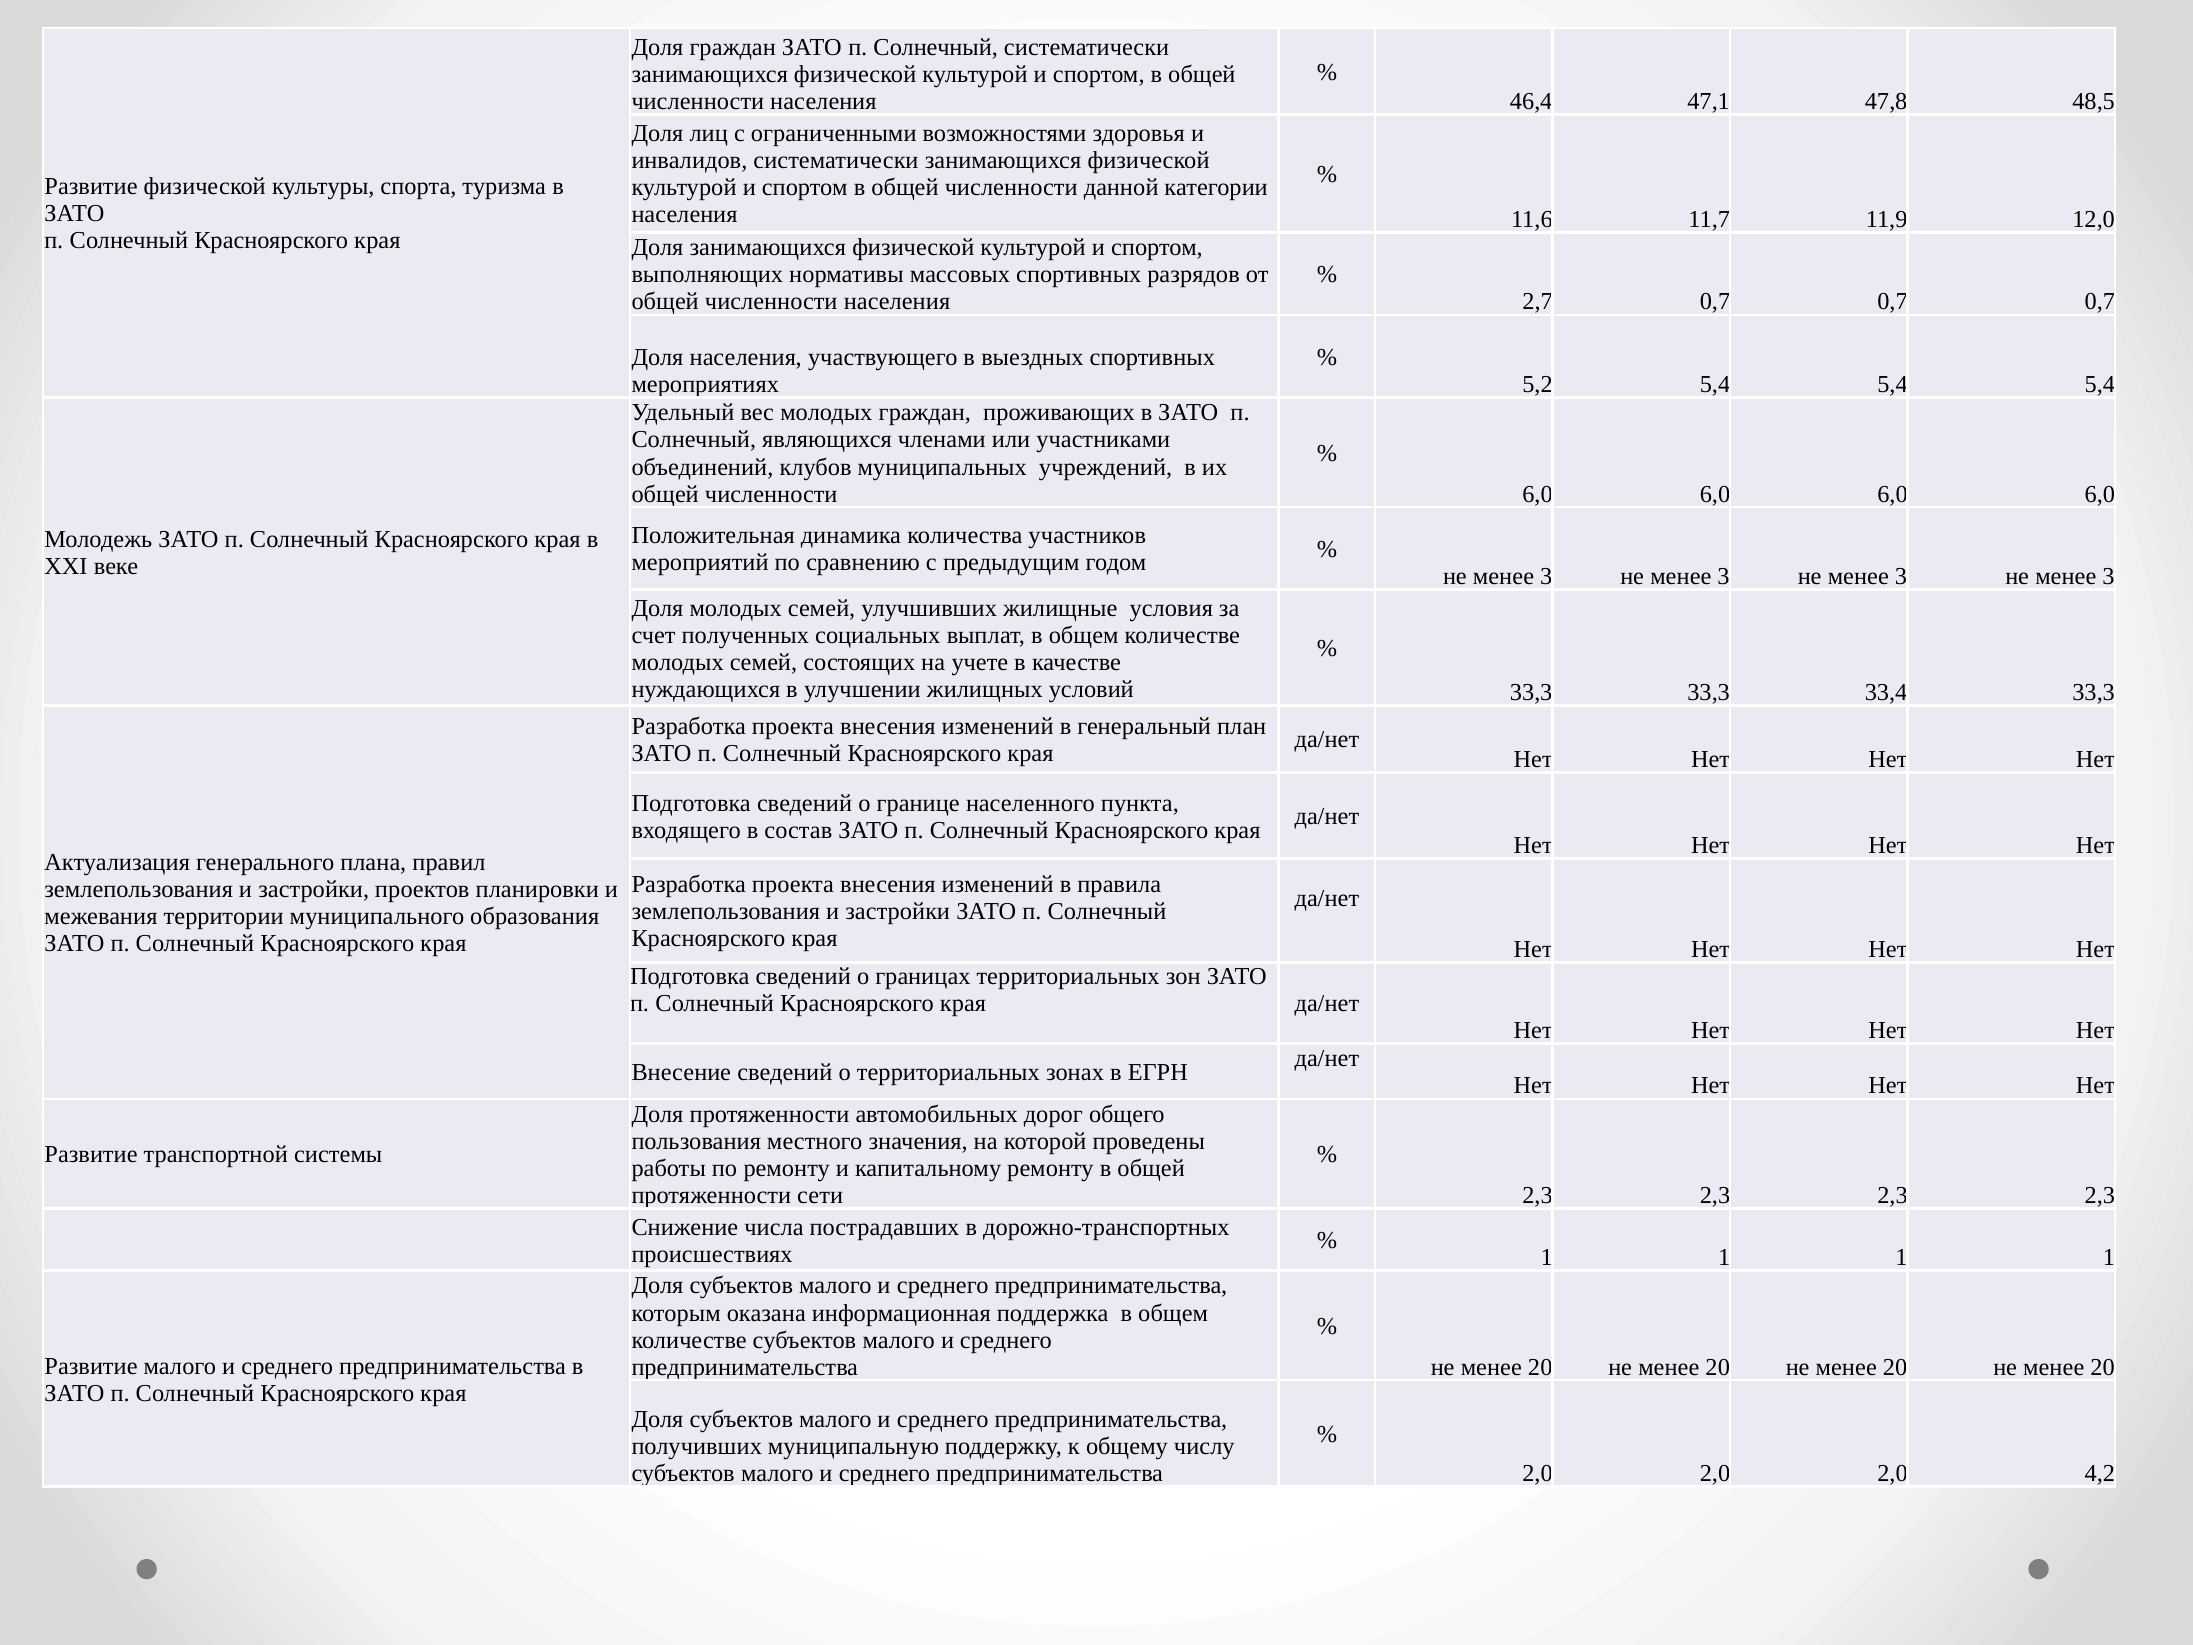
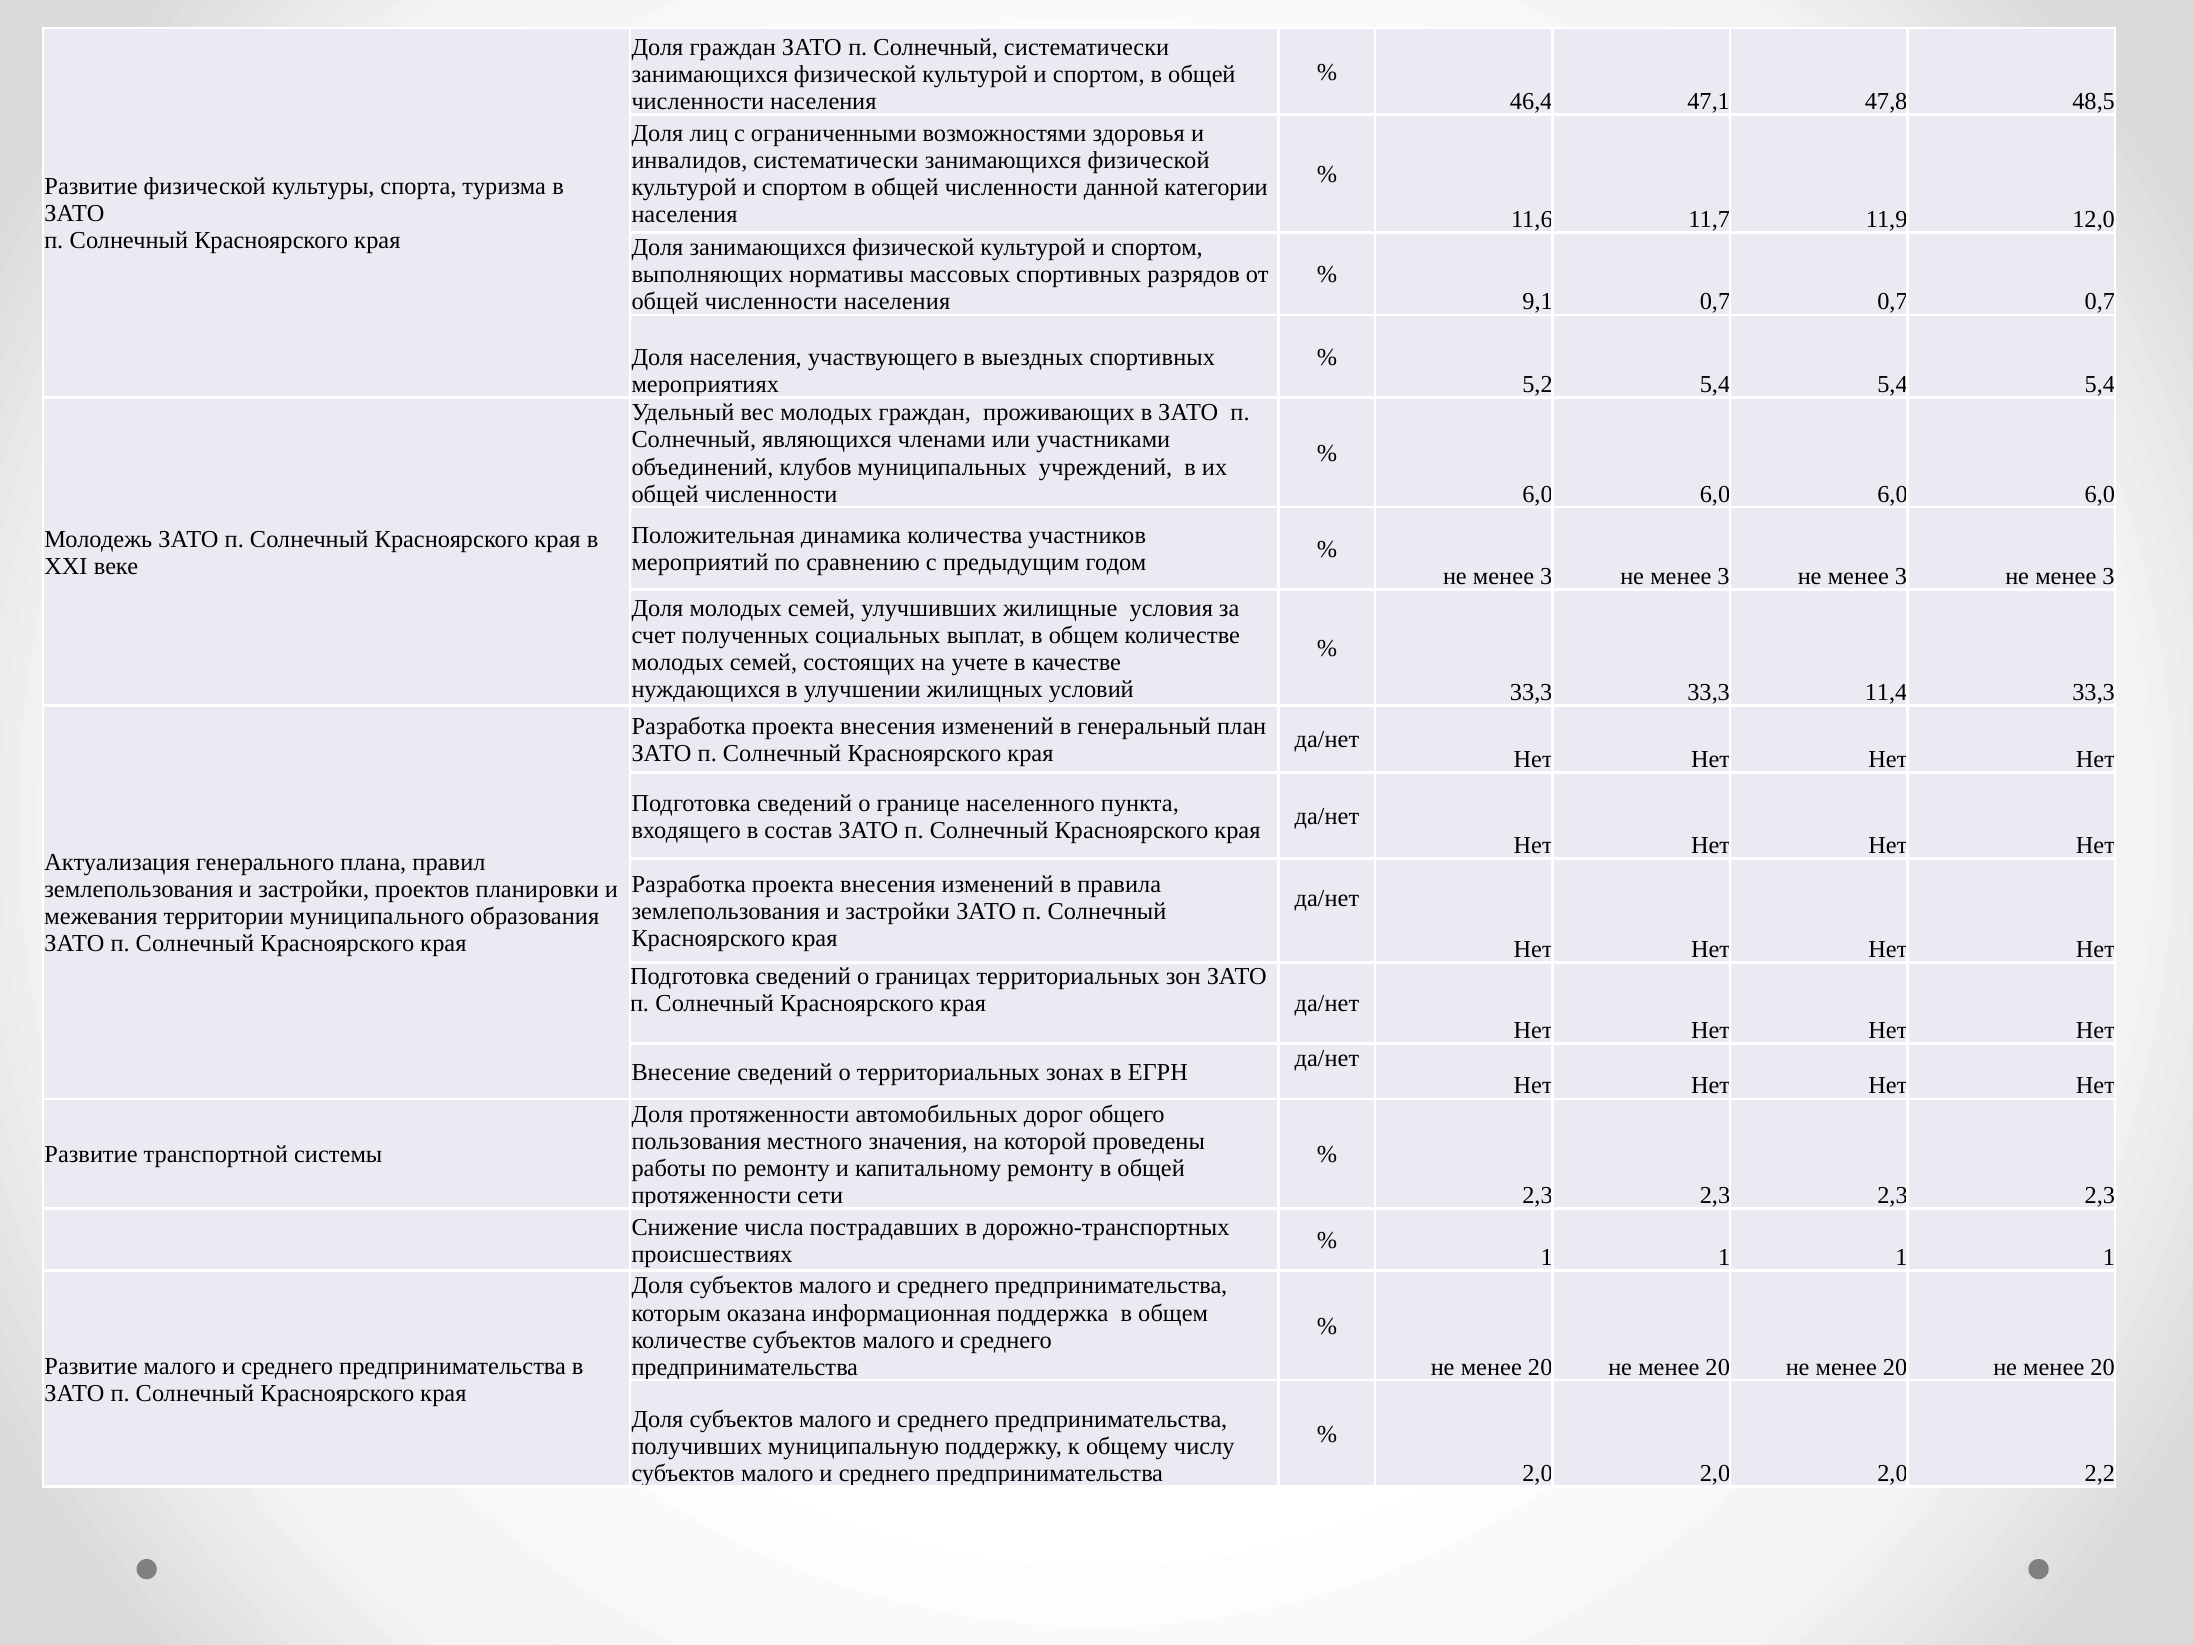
2,7: 2,7 -> 9,1 (1538, 302)
33,4: 33,4 -> 11,4 (1886, 692)
4,2: 4,2 -> 2,2 (2100, 1473)
